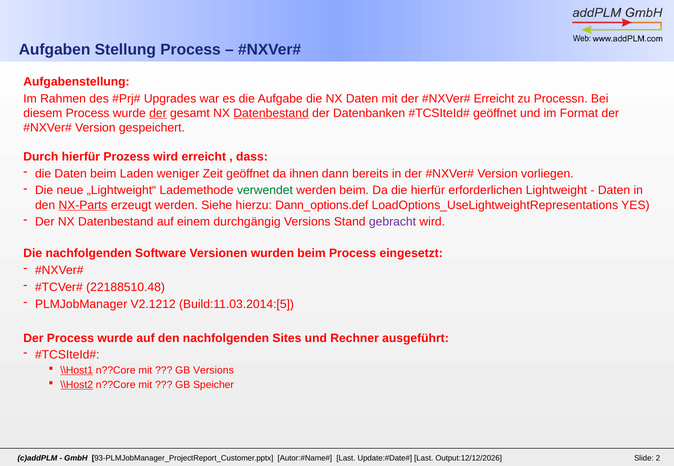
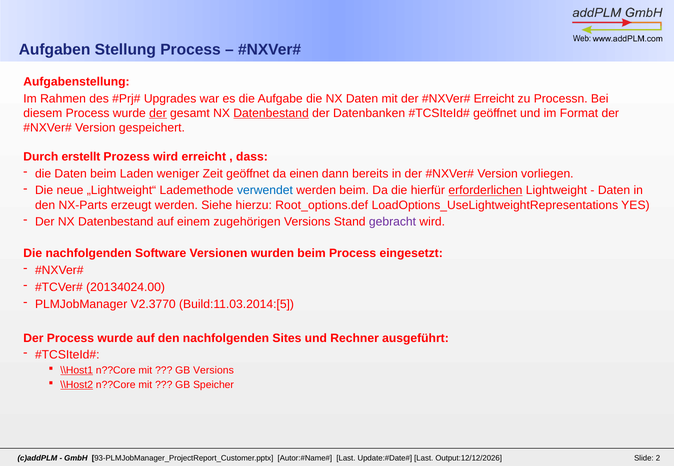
Durch hierfür: hierfür -> erstellt (81, 157)
ihnen: ihnen -> einen (304, 174)
verwendet colour: green -> blue (265, 191)
erforderlichen underline: none -> present (485, 191)
NX-Parts underline: present -> none (83, 205)
Dann_options.def: Dann_options.def -> Root_options.def (322, 205)
durchgängig: durchgängig -> zugehörigen (247, 222)
22188510.48: 22188510.48 -> 20134024.00 (126, 288)
V2.1212: V2.1212 -> V2.3770 (153, 305)
